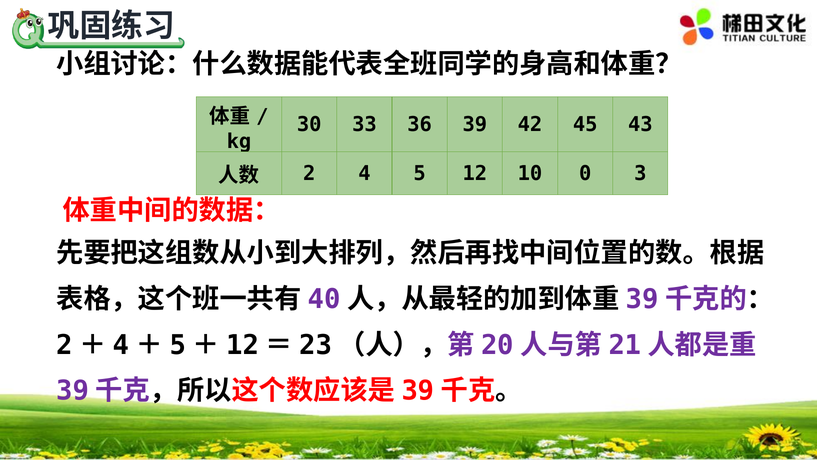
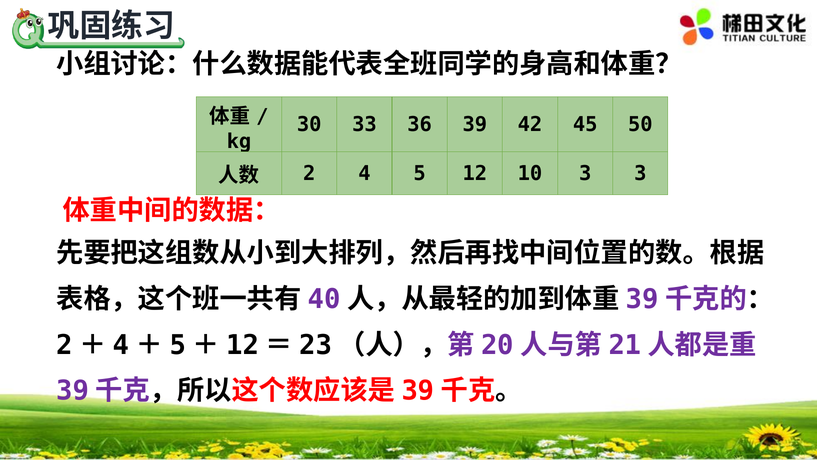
43: 43 -> 50 (640, 124)
10 0: 0 -> 3 (585, 174)
